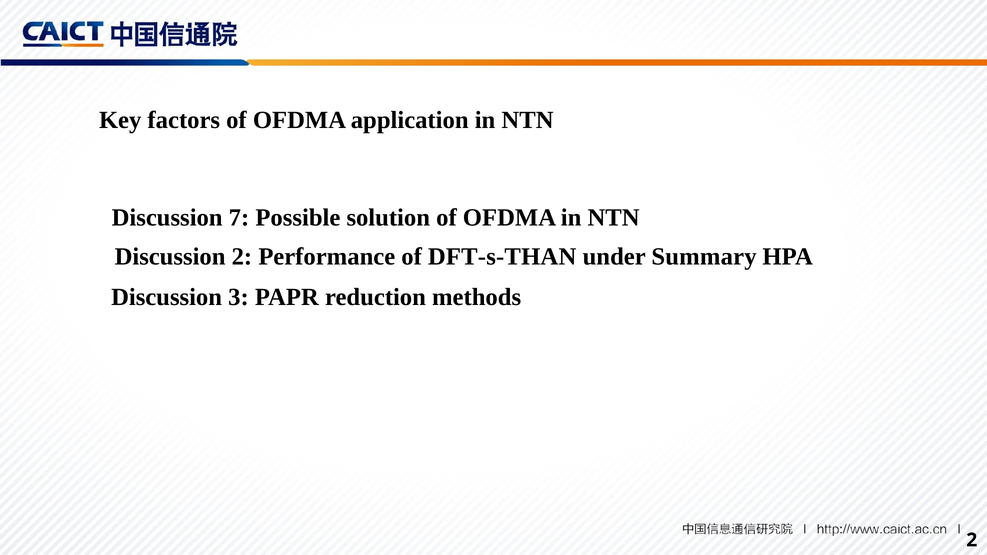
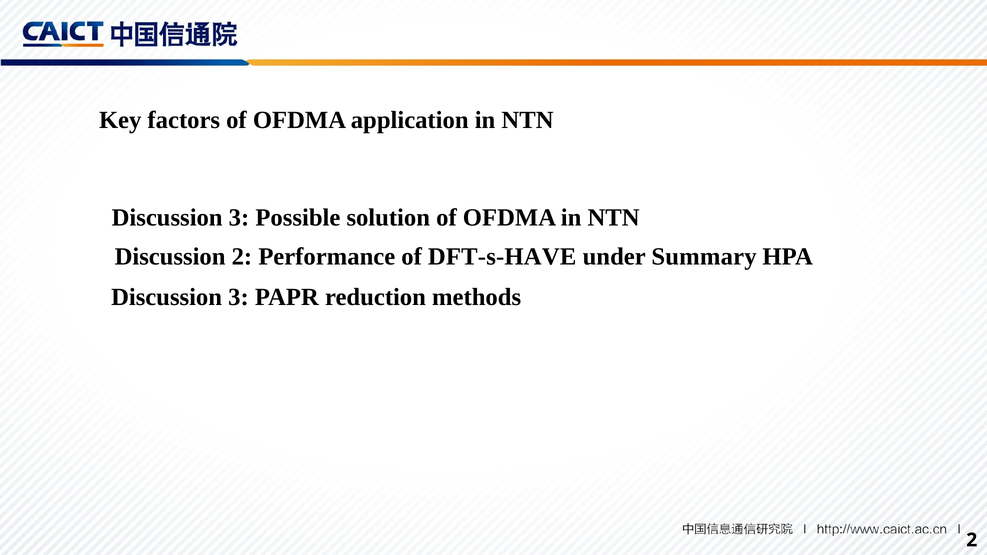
7: 7 -> 3 (239, 218)
DFT-s-THAN: DFT-s-THAN -> DFT-s-HAVE (502, 257)
